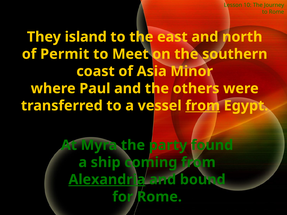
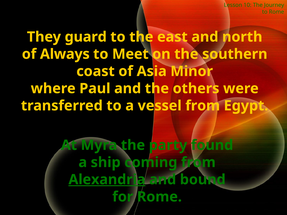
island: island -> guard (86, 37)
Permit: Permit -> Always (65, 54)
from underline: present -> none (203, 106)
